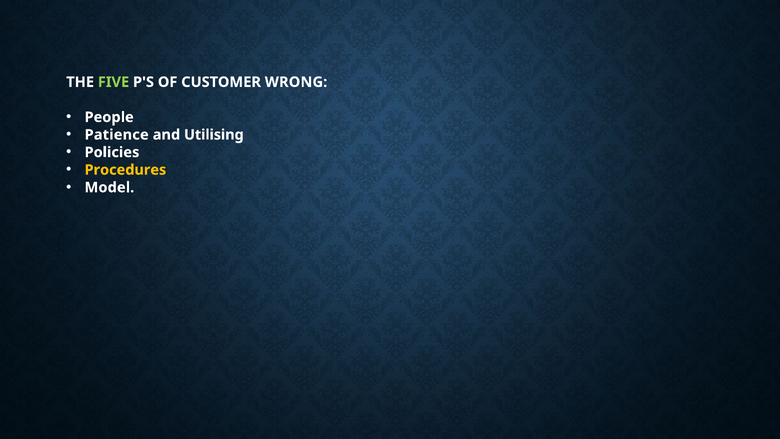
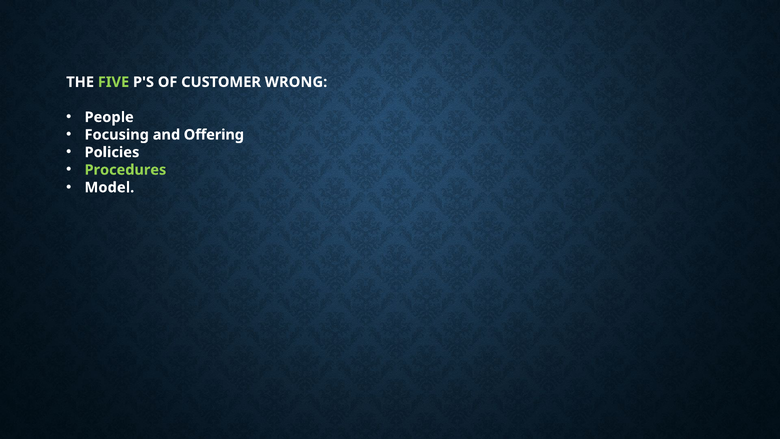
Patience: Patience -> Focusing (117, 135)
Utilising: Utilising -> Offering (214, 135)
Procedures colour: yellow -> light green (125, 170)
